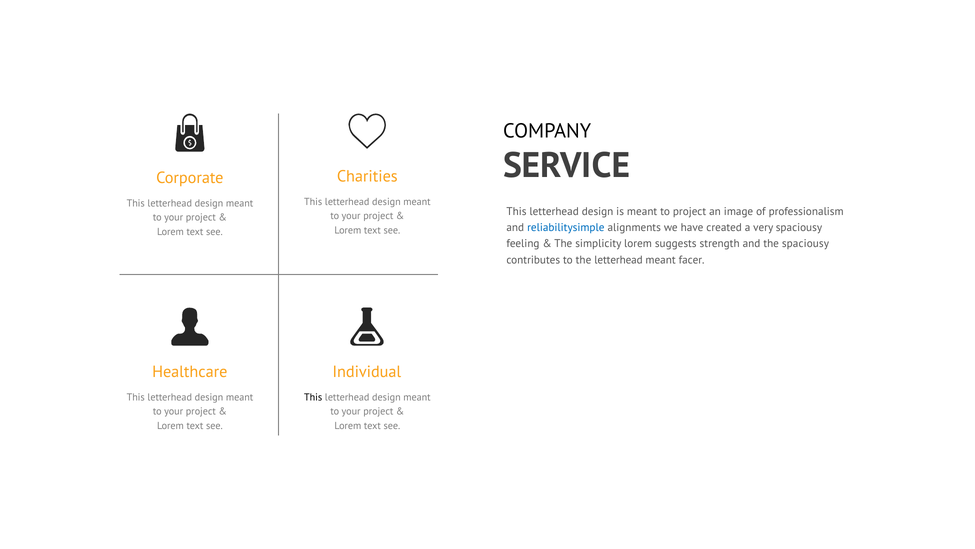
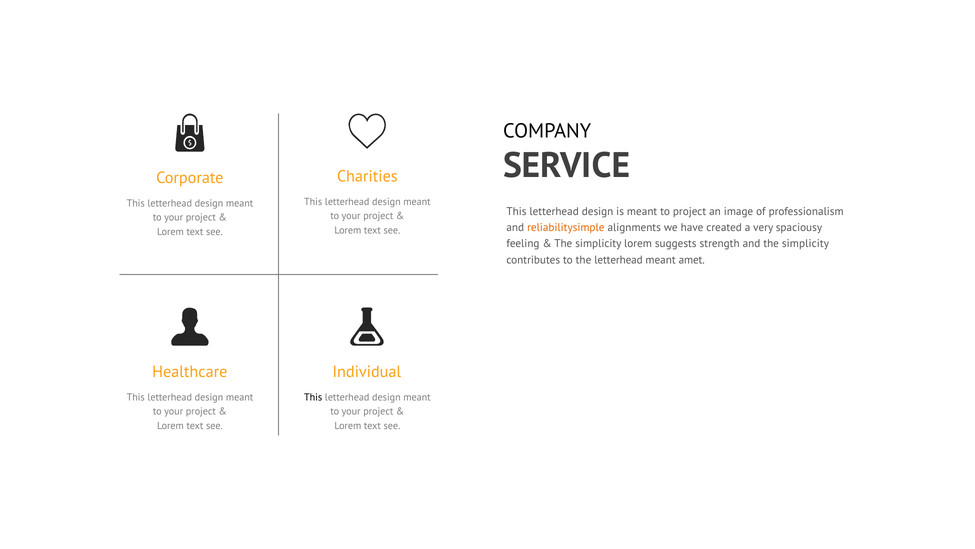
reliabilitysimple colour: blue -> orange (566, 227)
and the spaciousy: spaciousy -> simplicity (805, 244)
facer: facer -> amet (692, 260)
